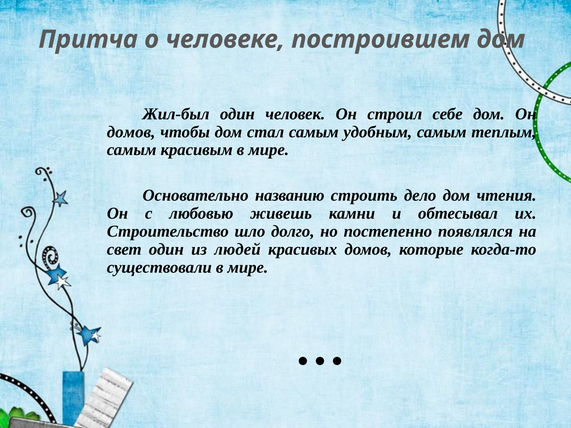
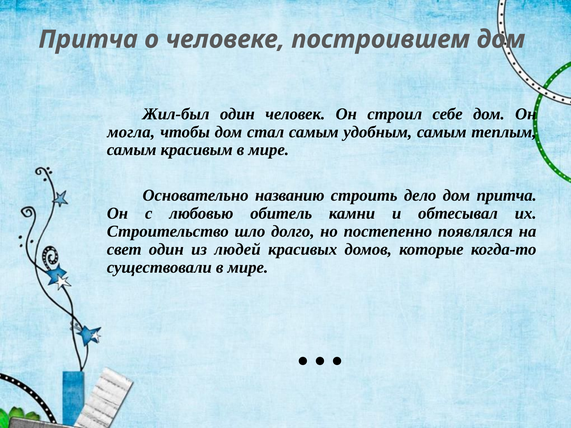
домов: домов -> могла (131, 132)
дом чтения: чтения -> притча (507, 196)
живешь: живешь -> обитель (281, 214)
